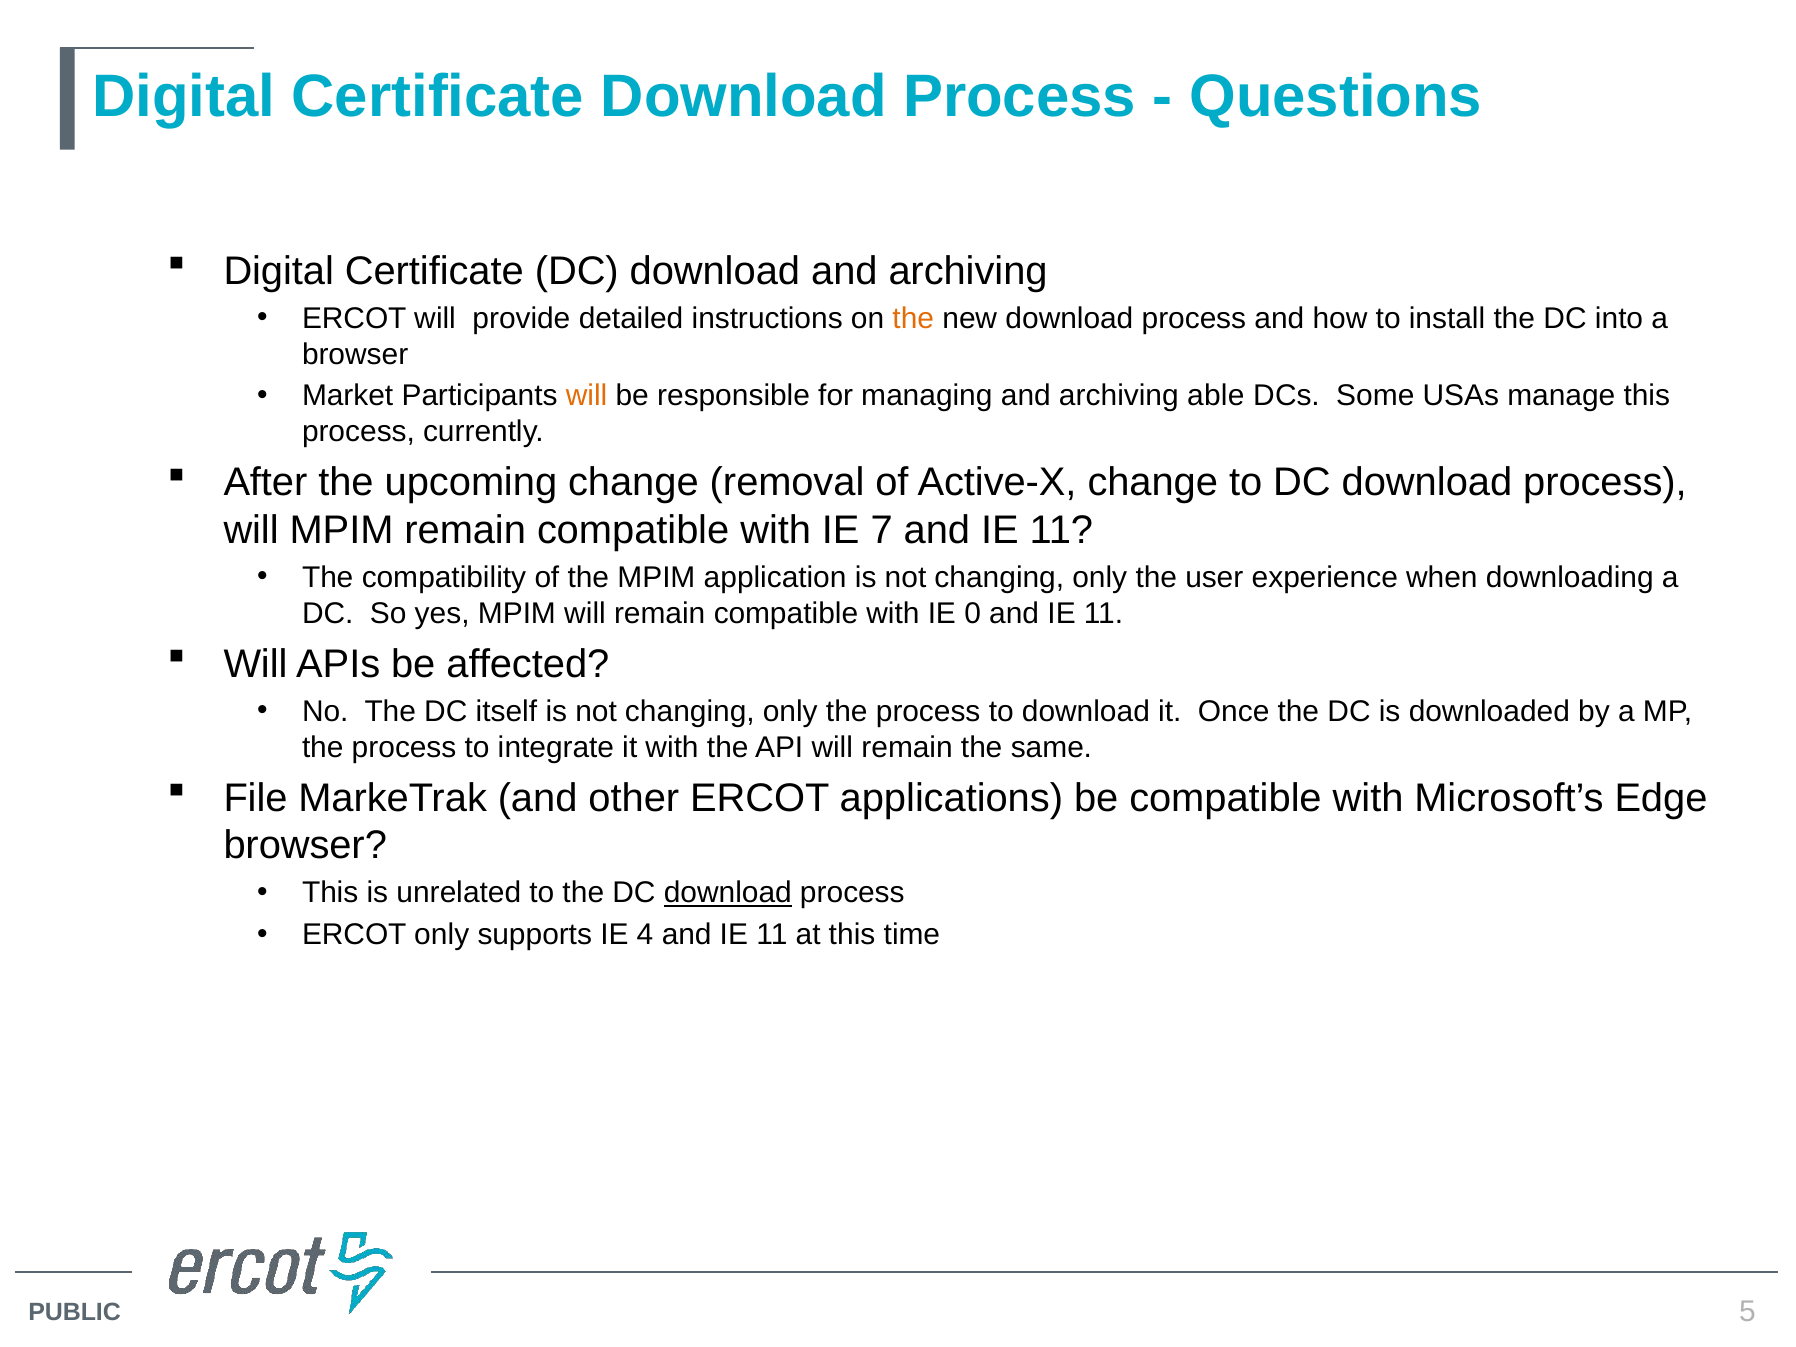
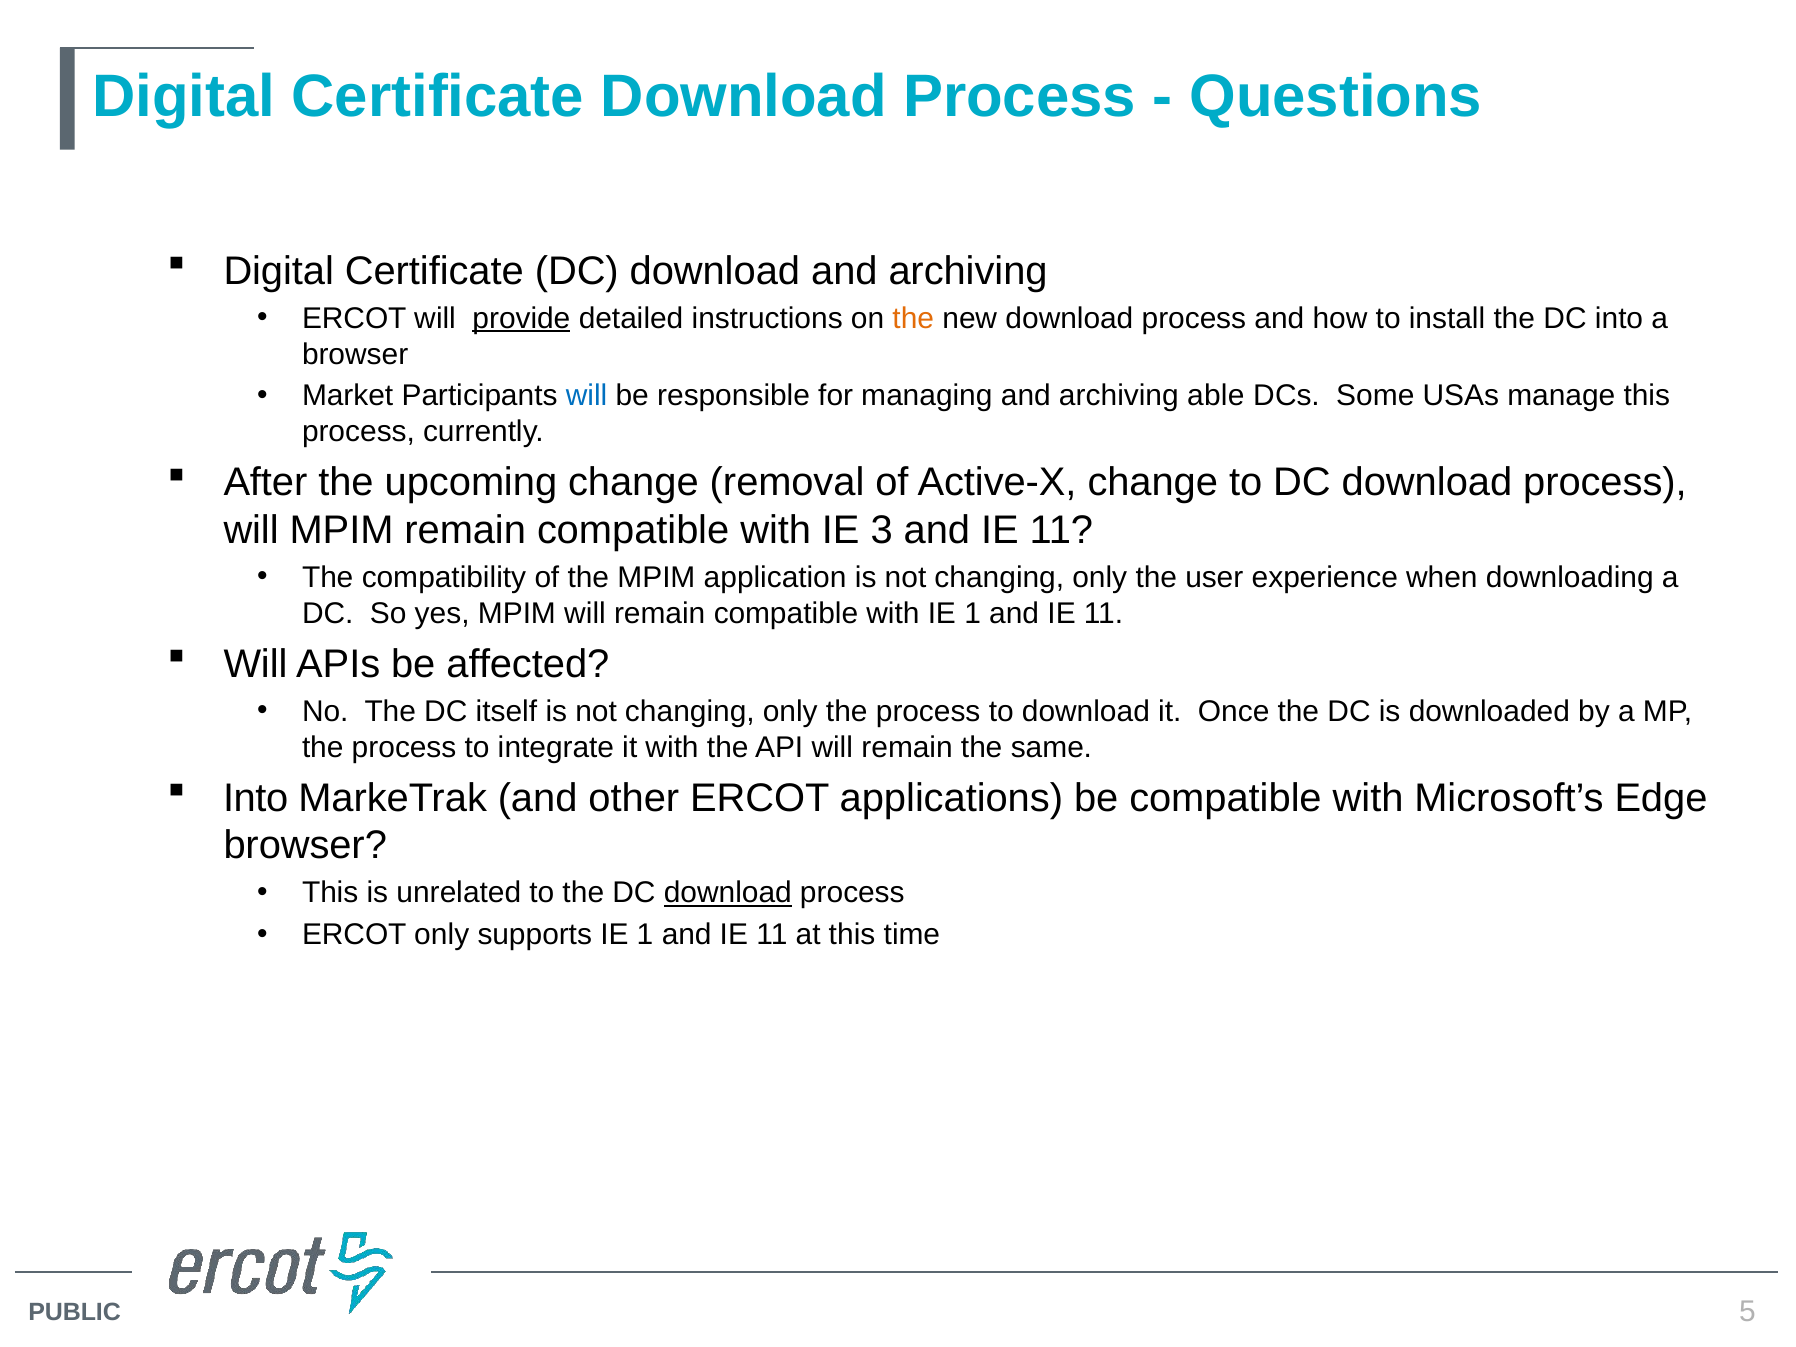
provide underline: none -> present (521, 318)
will colour: orange -> blue (587, 396)
7: 7 -> 3 (882, 530)
with IE 0: 0 -> 1 (973, 614)
File: File -> Into (256, 798)
supports IE 4: 4 -> 1 (645, 935)
